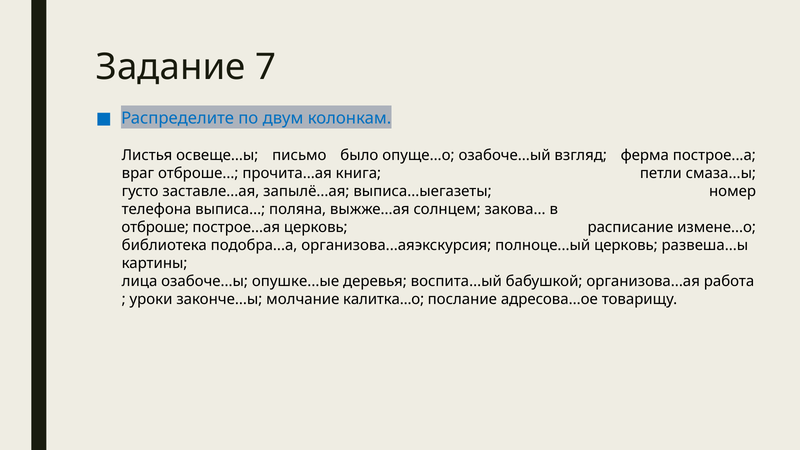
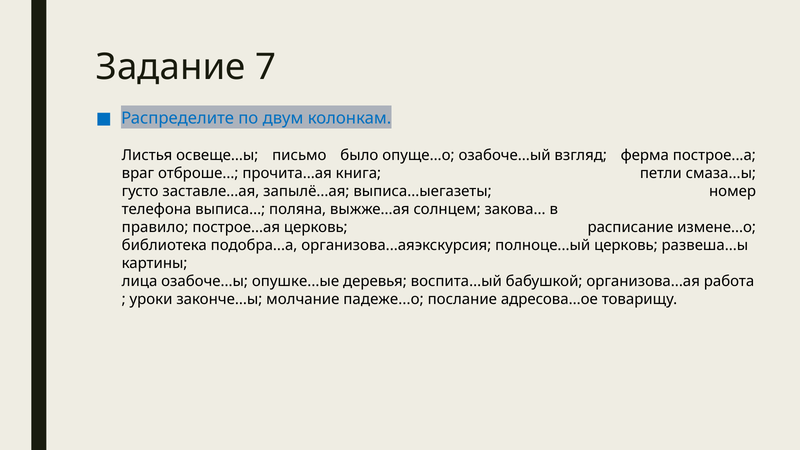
отброше: отброше -> правило (155, 227)
калитка...о: калитка...о -> падеже...о (384, 299)
